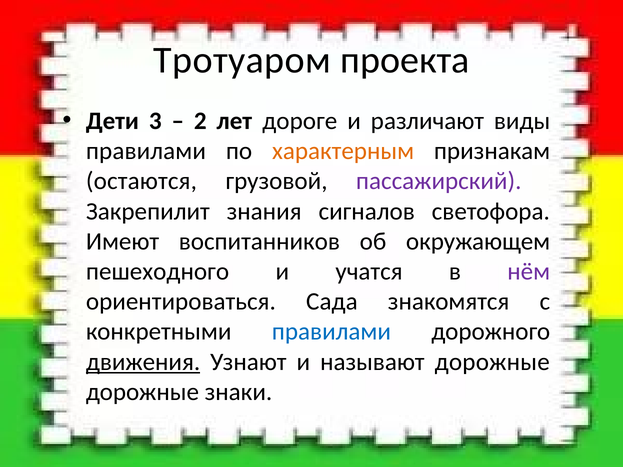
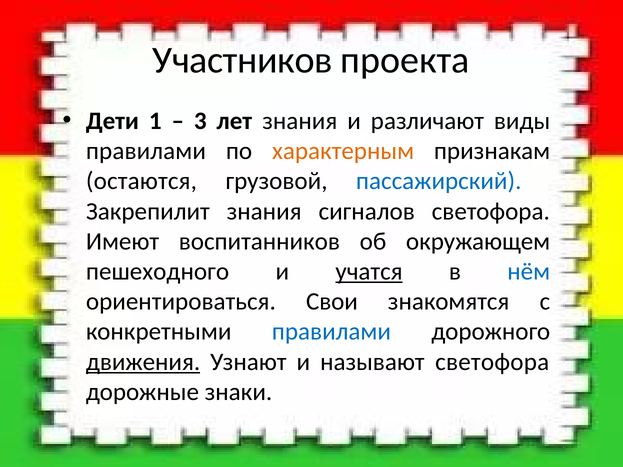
Тротуаром: Тротуаром -> Участников (242, 60)
3: 3 -> 1 (155, 121)
2: 2 -> 3 (200, 121)
лет дороге: дороге -> знания (300, 121)
пассажирский colour: purple -> blue (439, 181)
учатся underline: none -> present (369, 272)
нём colour: purple -> blue (529, 272)
Сада: Сада -> Свои (332, 302)
называют дорожные: дорожные -> светофора (492, 362)
